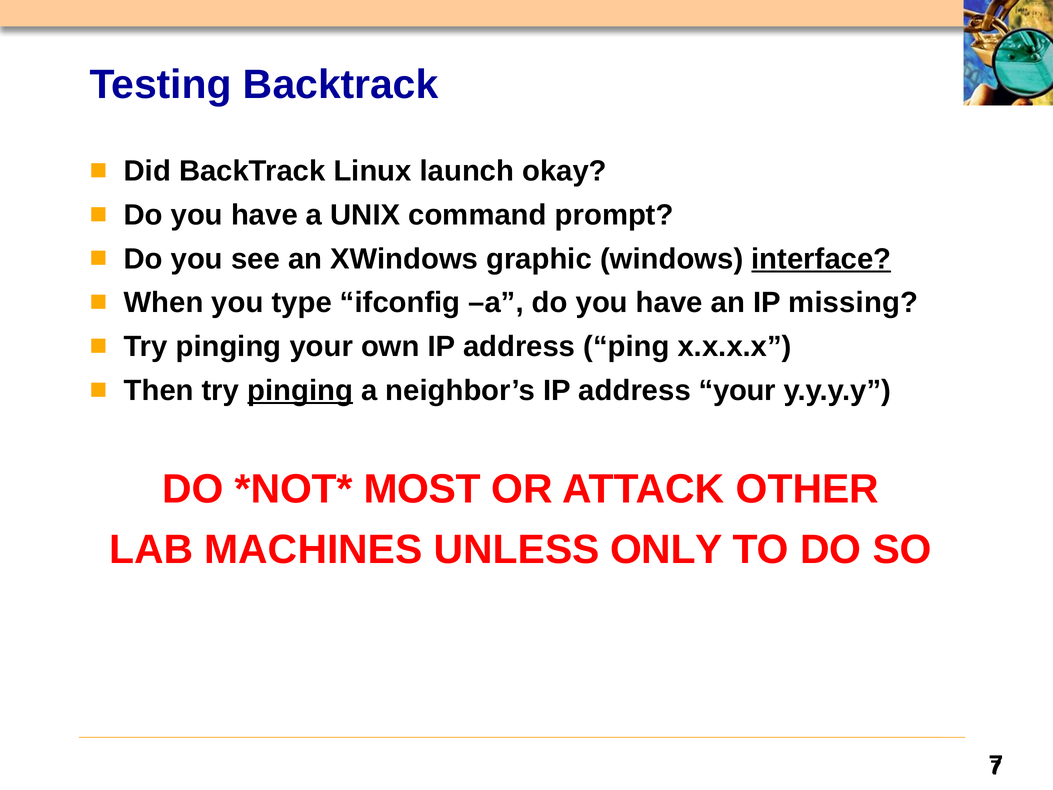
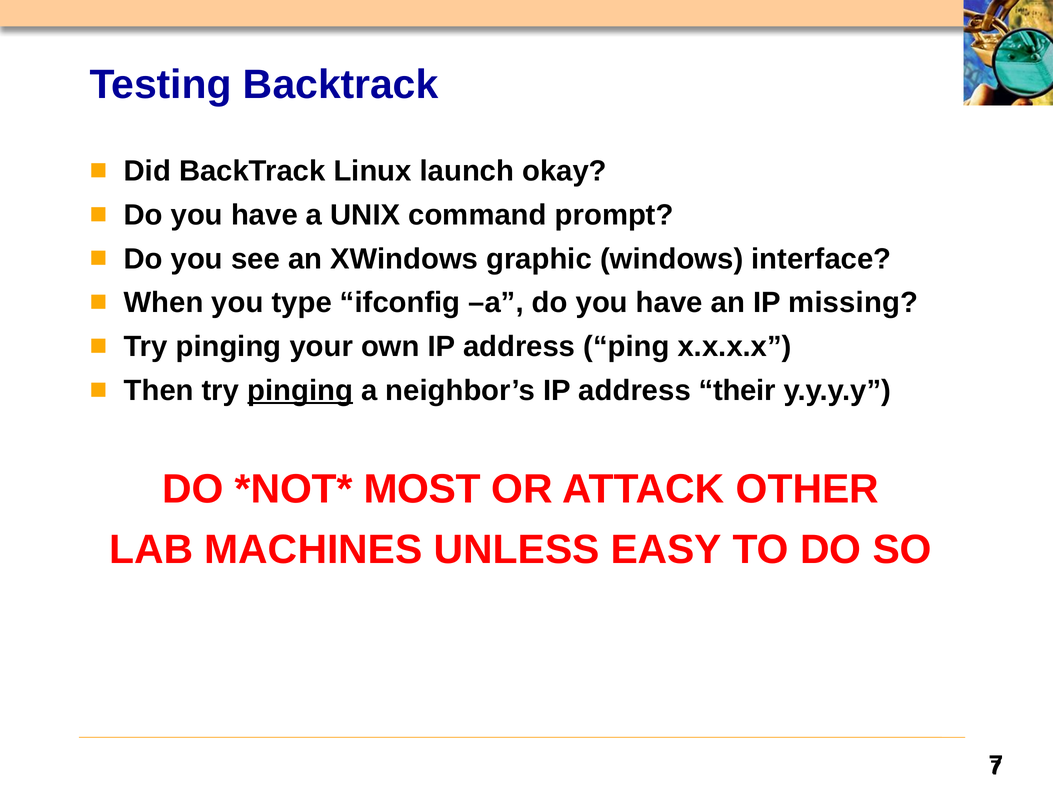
interface underline: present -> none (821, 259)
address your: your -> their (737, 390)
ONLY: ONLY -> EASY (666, 550)
